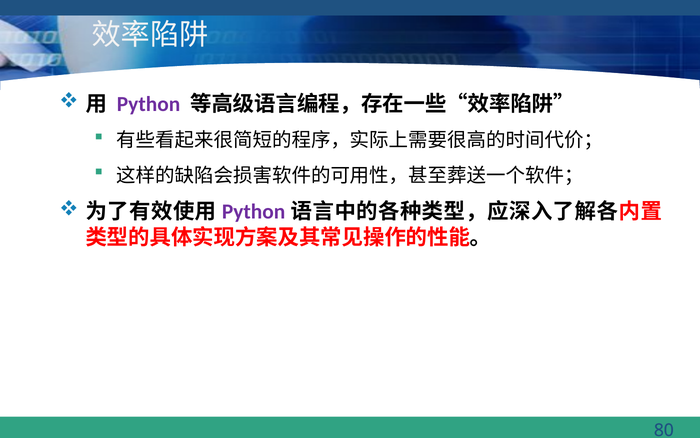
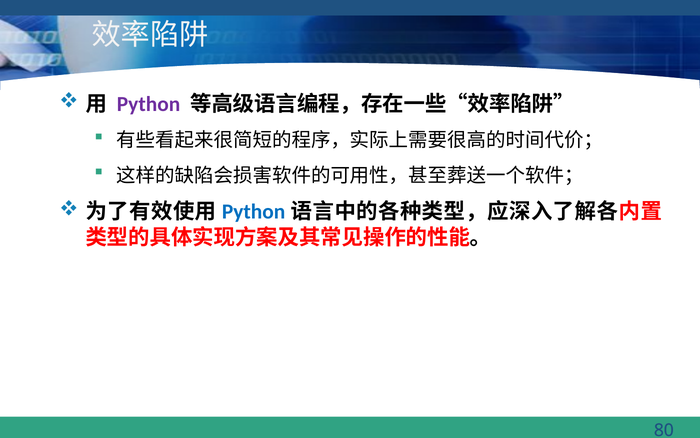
Python colour: purple -> blue (254, 212)
